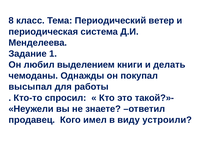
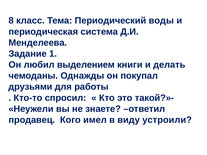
ветер: ветер -> воды (161, 21)
высыпал: высыпал -> друзьями (30, 87)
